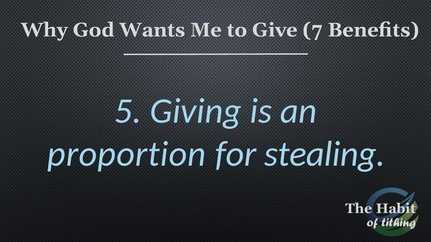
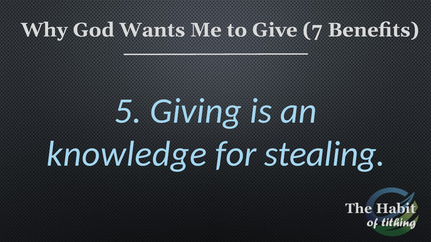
proportion: proportion -> knowledge (127, 154)
